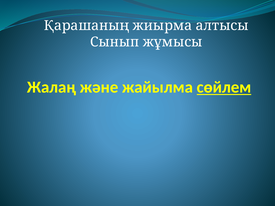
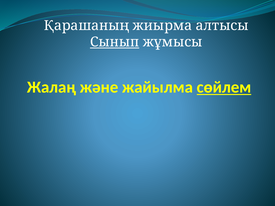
Сынып underline: none -> present (115, 42)
